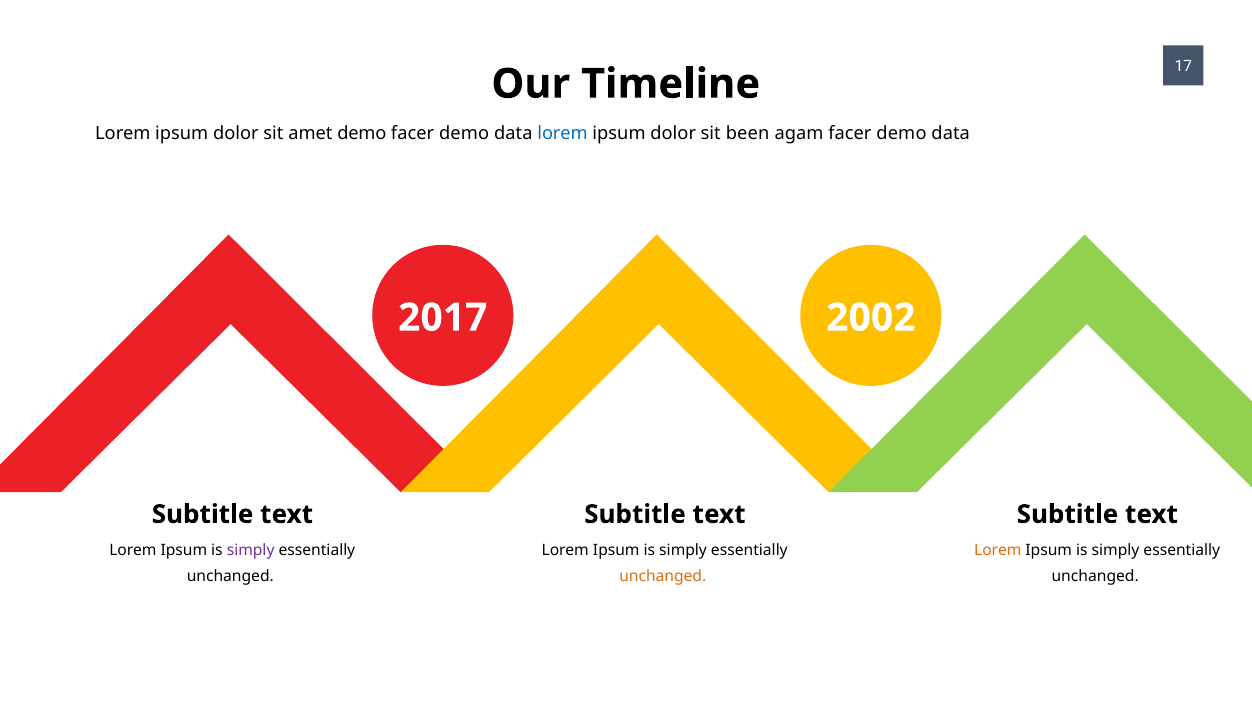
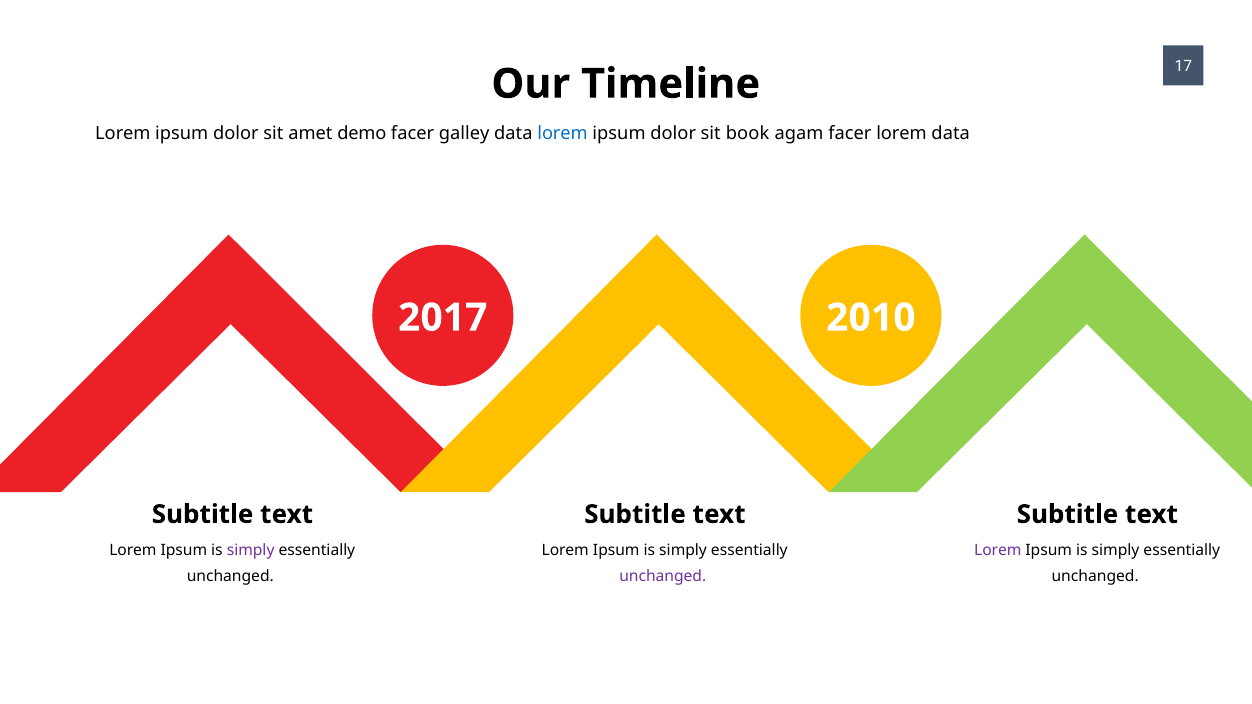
demo: demo -> galley (464, 133)
been: been -> book (748, 133)
agam facer demo: demo -> lorem (902, 133)
2002: 2002 -> 2010 (871, 318)
Lorem colour: orange -> purple (998, 551)
unchanged colour: orange -> purple (663, 577)
